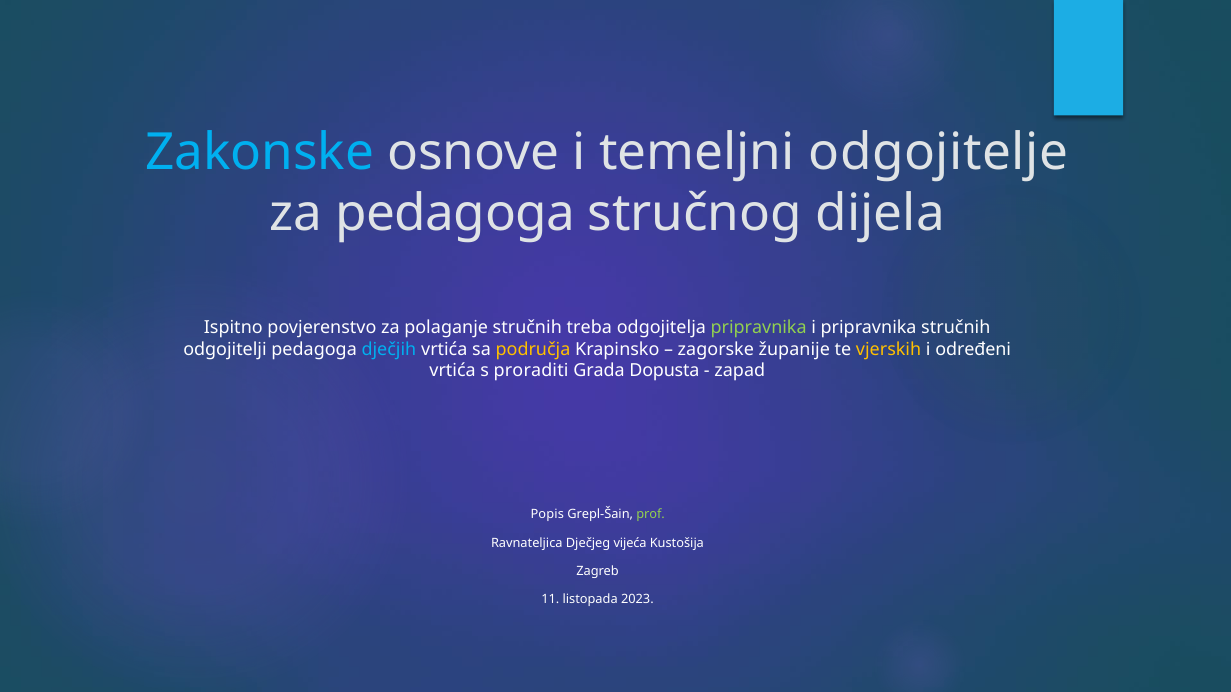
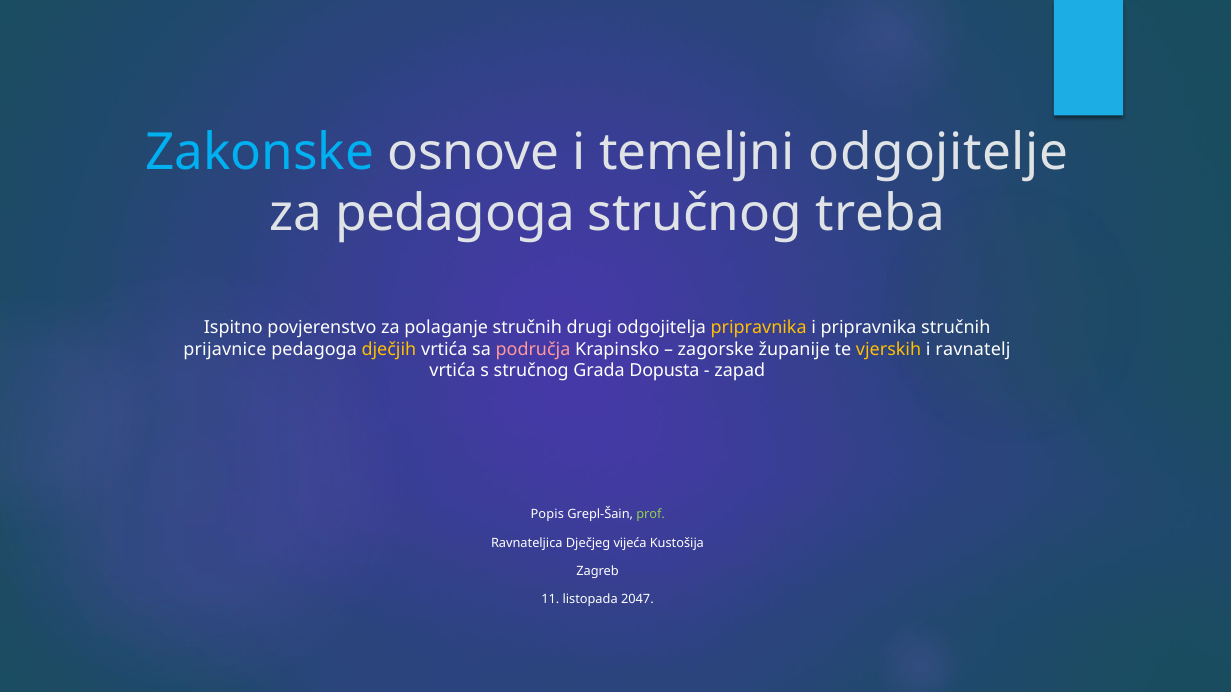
dijela: dijela -> treba (880, 214)
treba: treba -> drugi (589, 328)
pripravnika colour: light green -> yellow (759, 328)
odgojitelji: odgojitelji -> prijavnice (225, 349)
dječjih colour: light blue -> yellow (389, 349)
područja colour: yellow -> pink (533, 349)
određeni: određeni -> ravnatelj (973, 349)
s proraditi: proraditi -> stručnog (531, 371)
2023: 2023 -> 2047 (637, 600)
